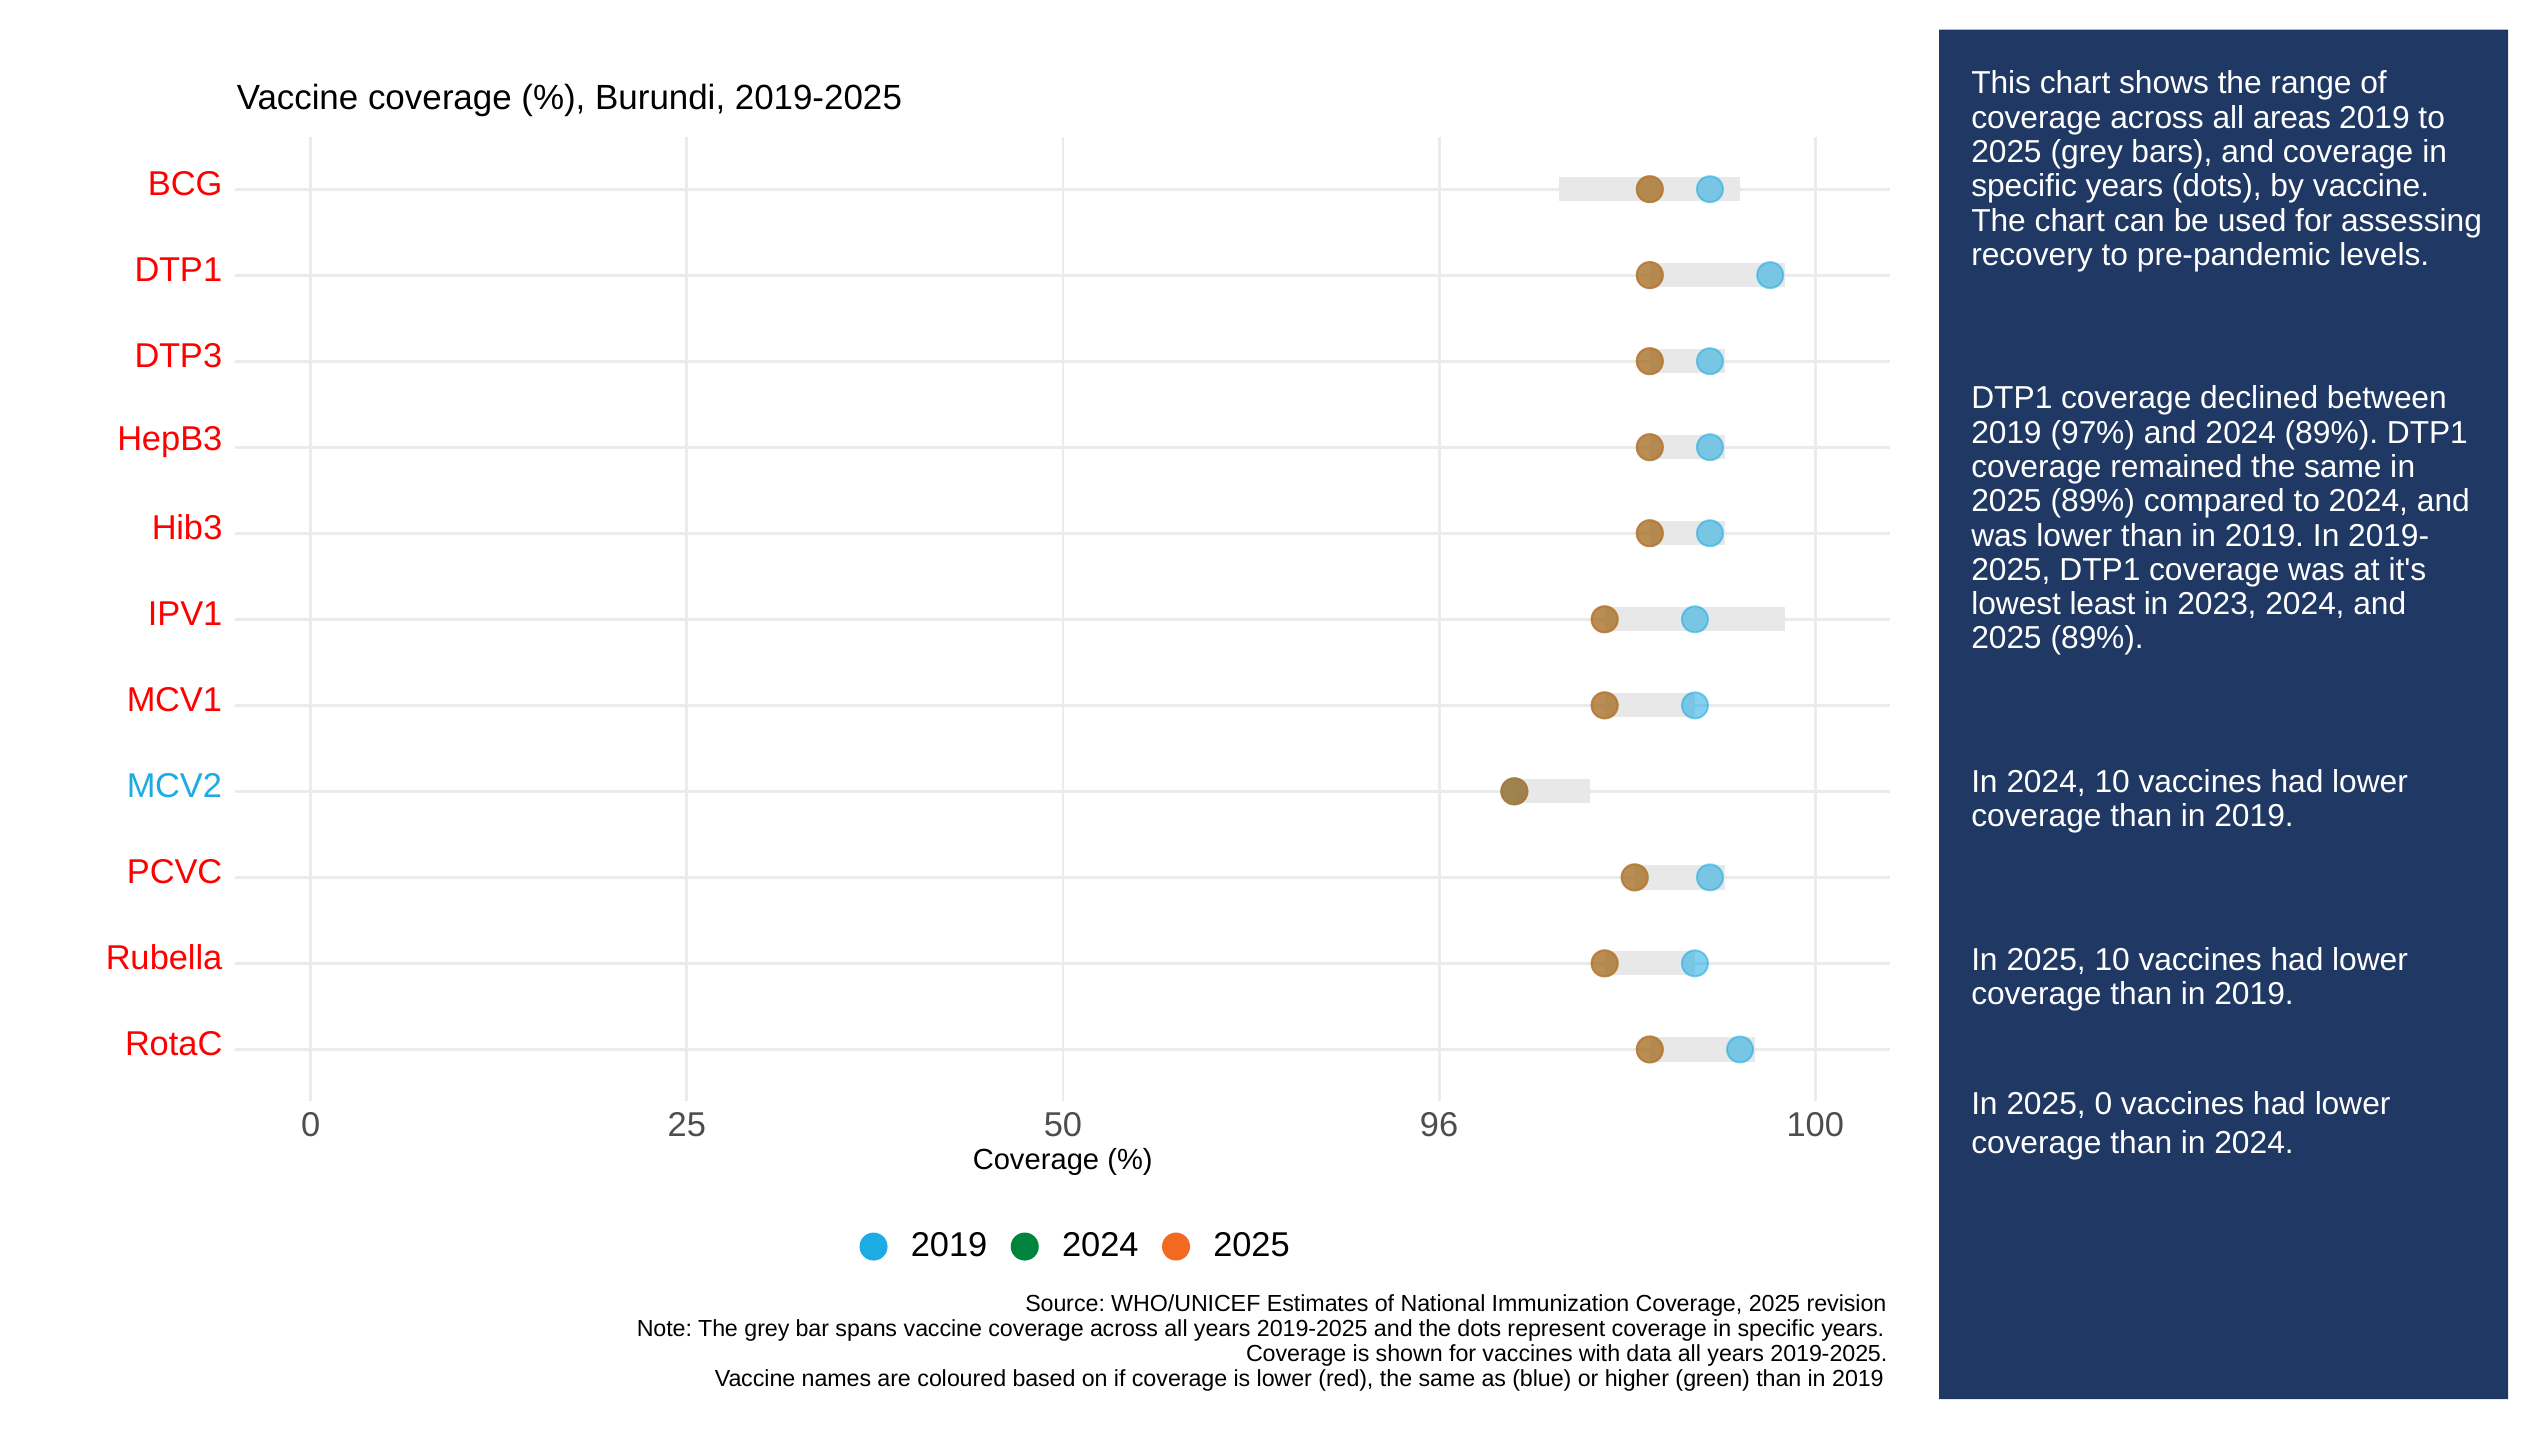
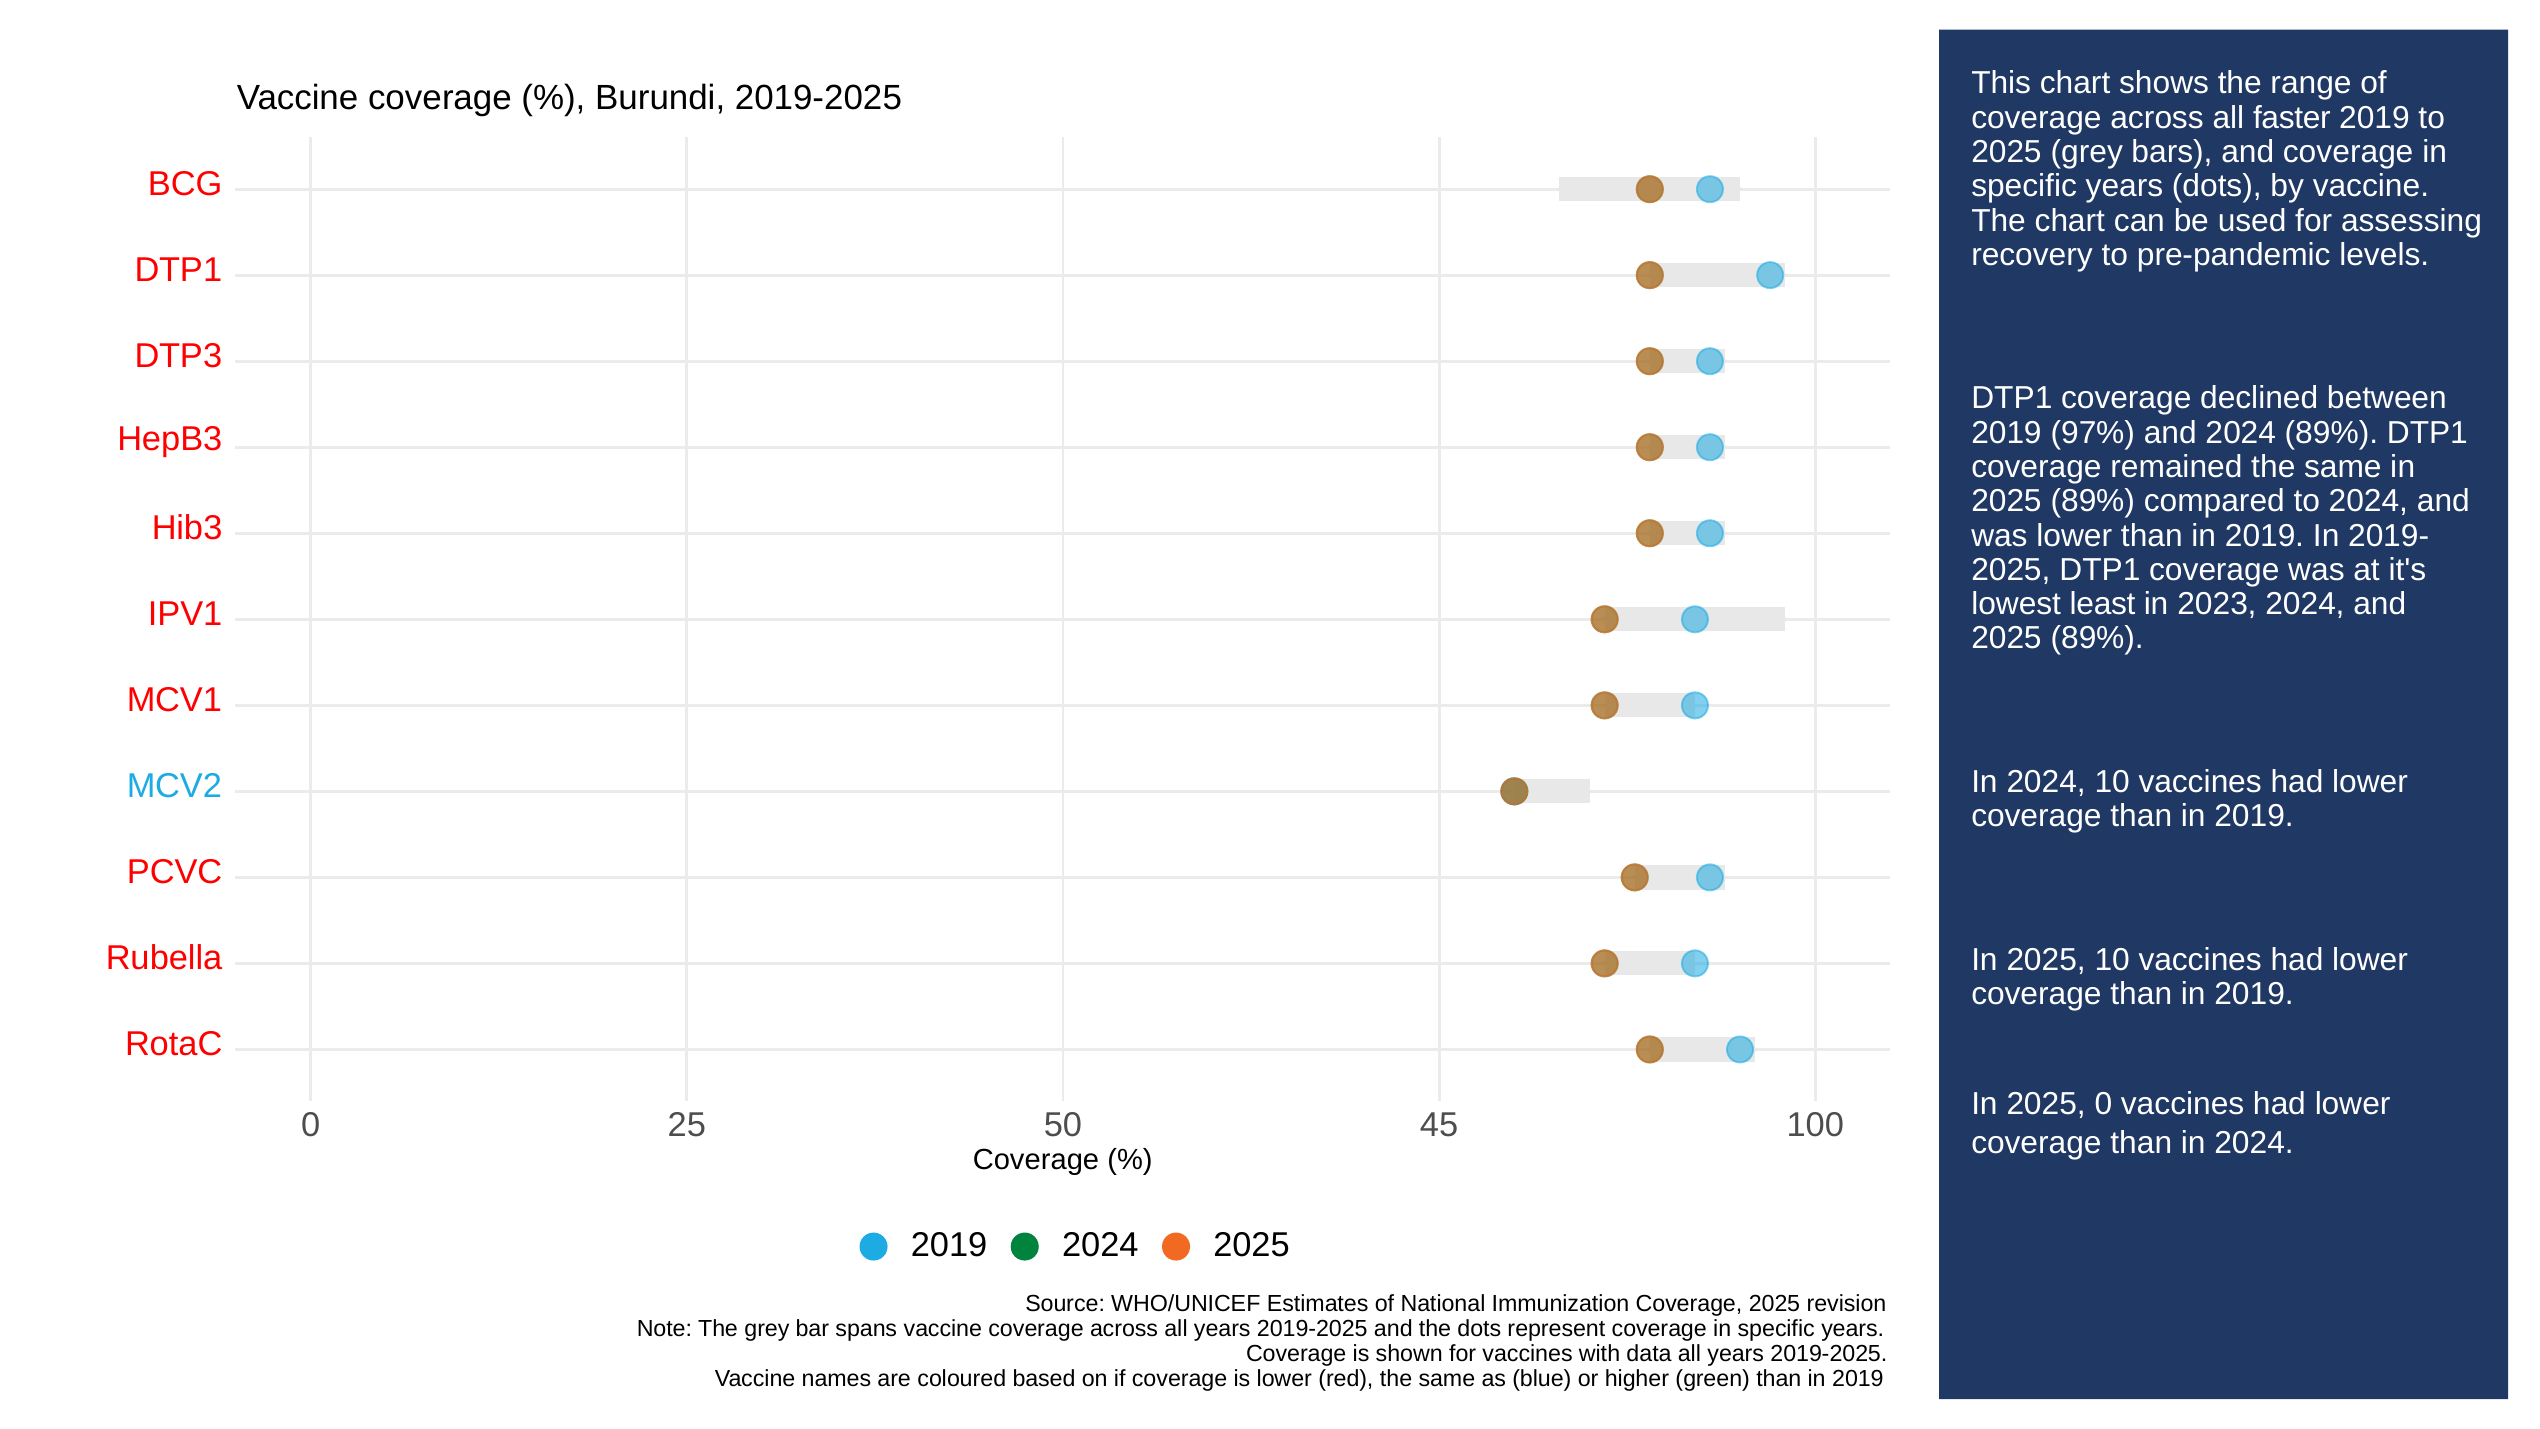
areas: areas -> faster (2292, 118)
96: 96 -> 45 (1439, 1125)
